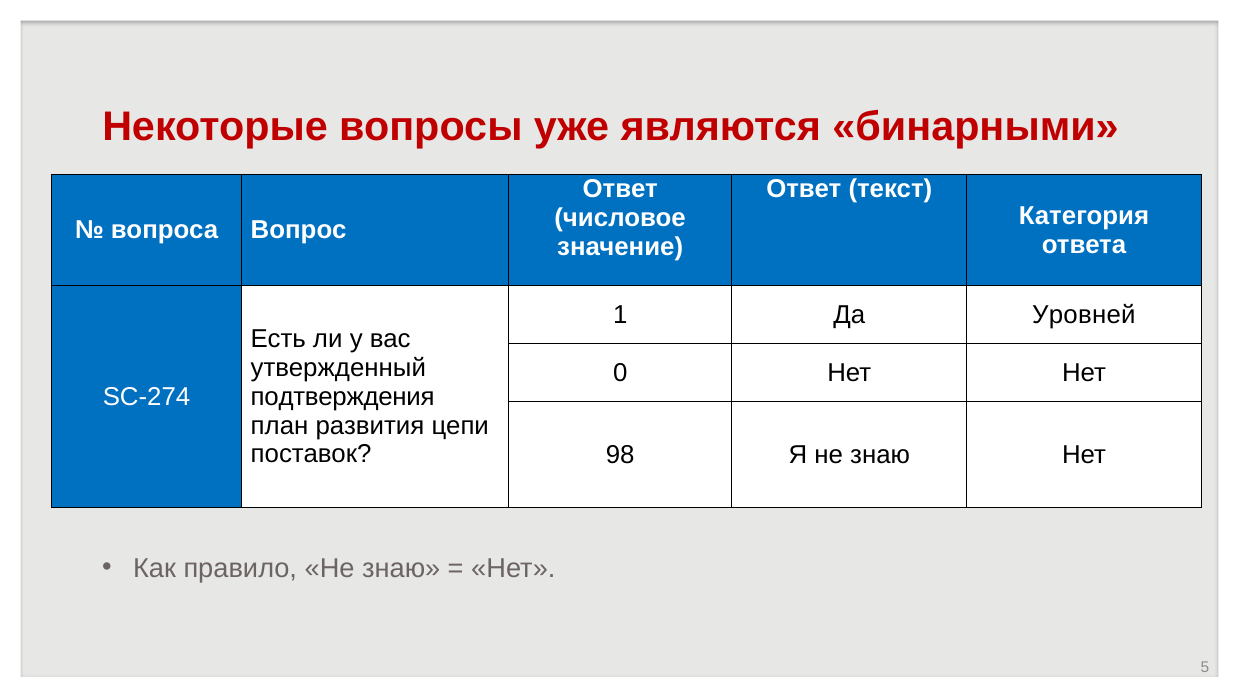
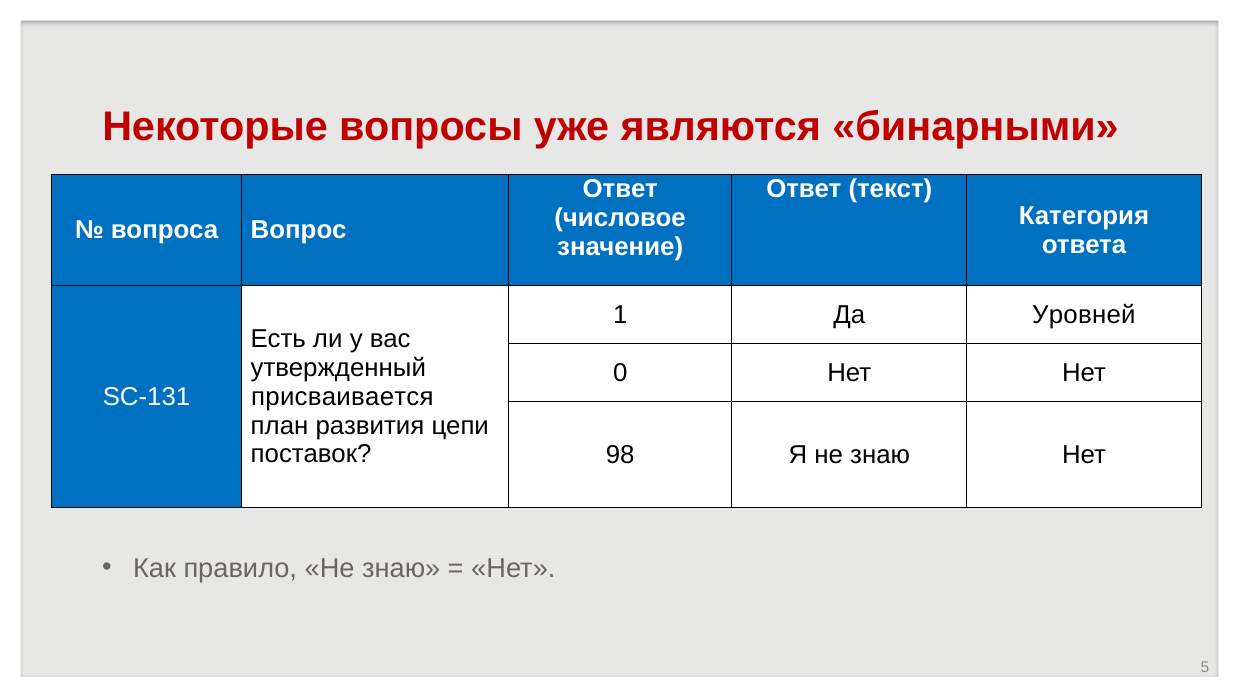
SC-274: SC-274 -> SC-131 (147, 397)
подтверждения: подтверждения -> присваивается (342, 397)
